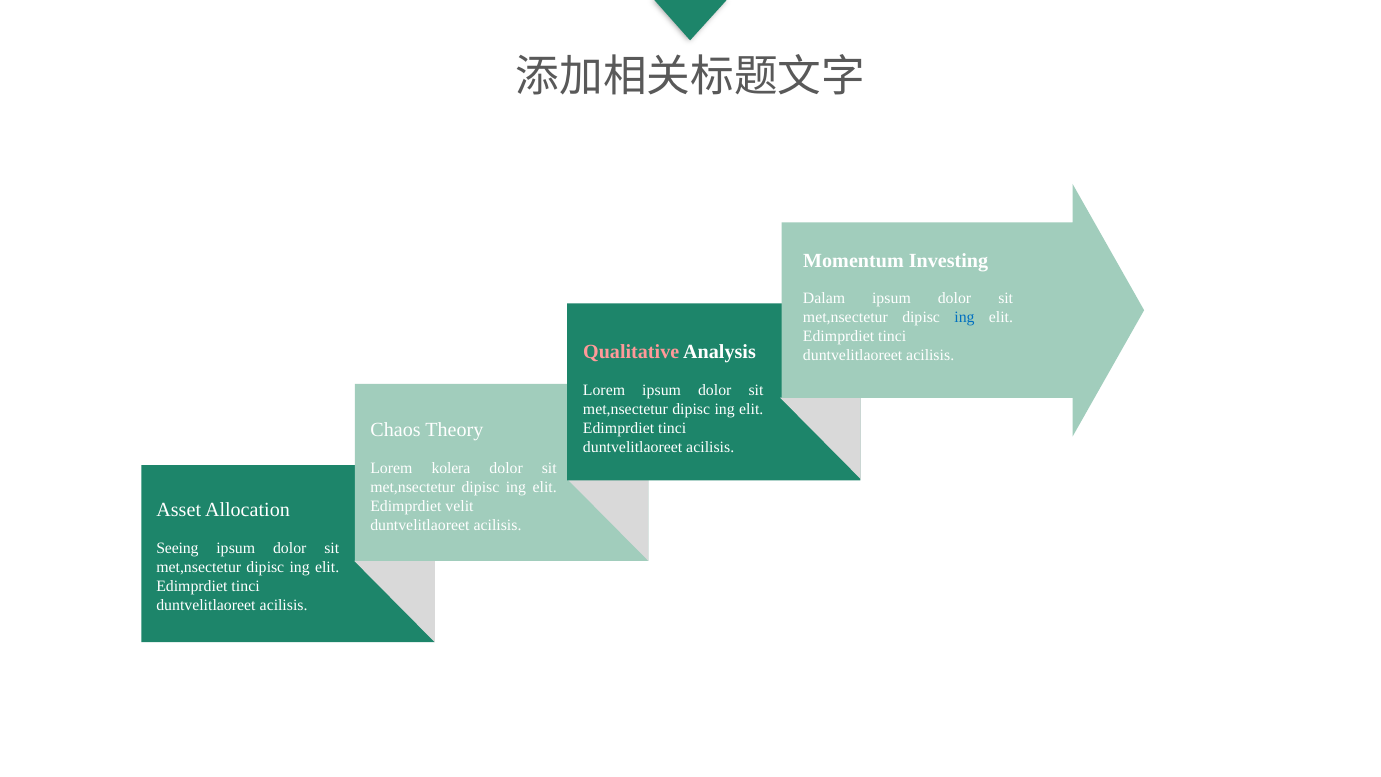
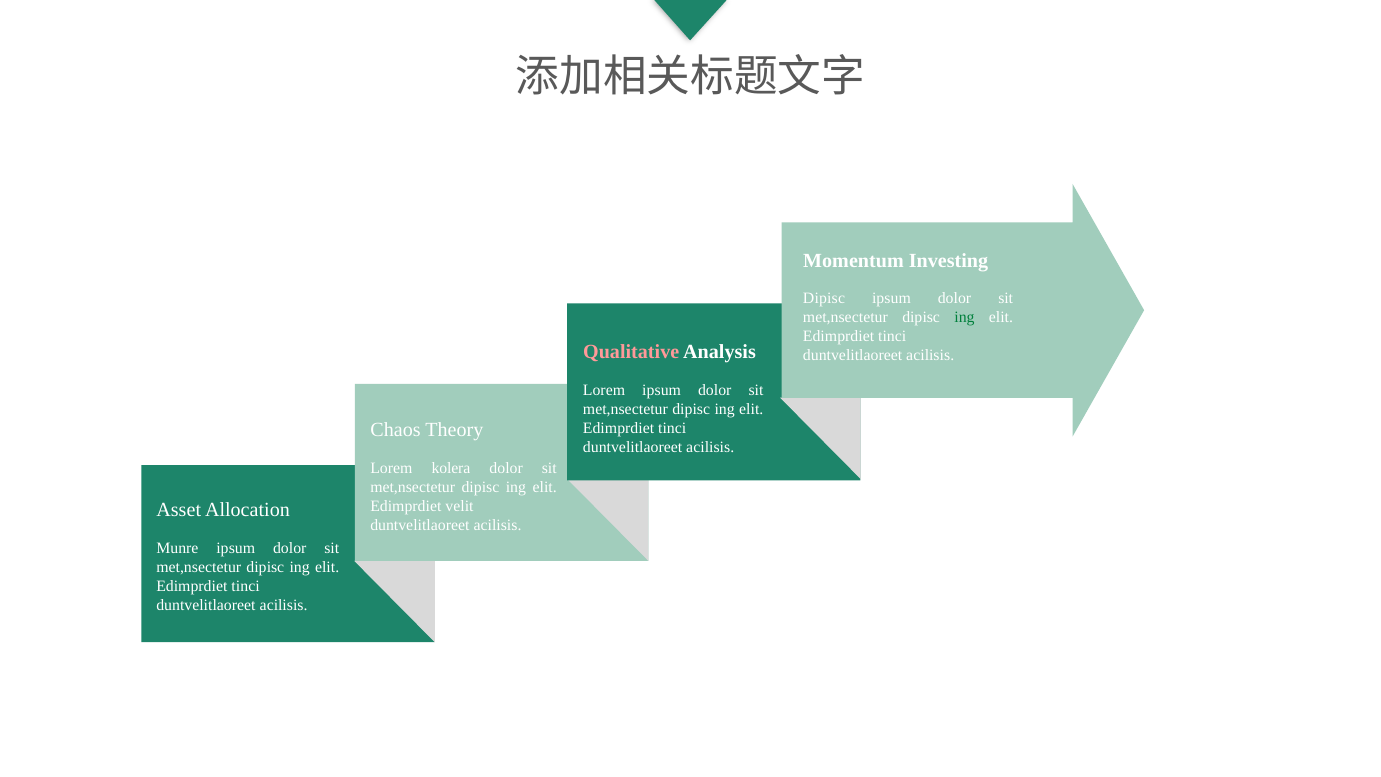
Dalam: Dalam -> Dipisc (824, 298)
ing colour: blue -> green (965, 317)
Seeing: Seeing -> Munre (177, 548)
